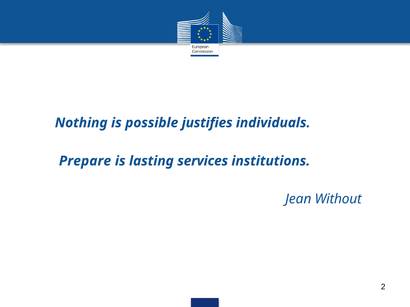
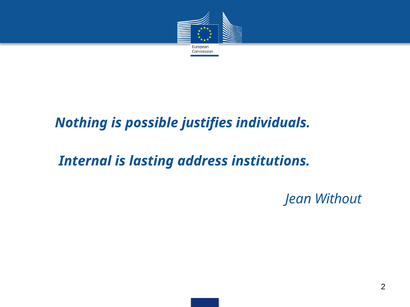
Prepare: Prepare -> Internal (85, 161)
services: services -> address (203, 161)
